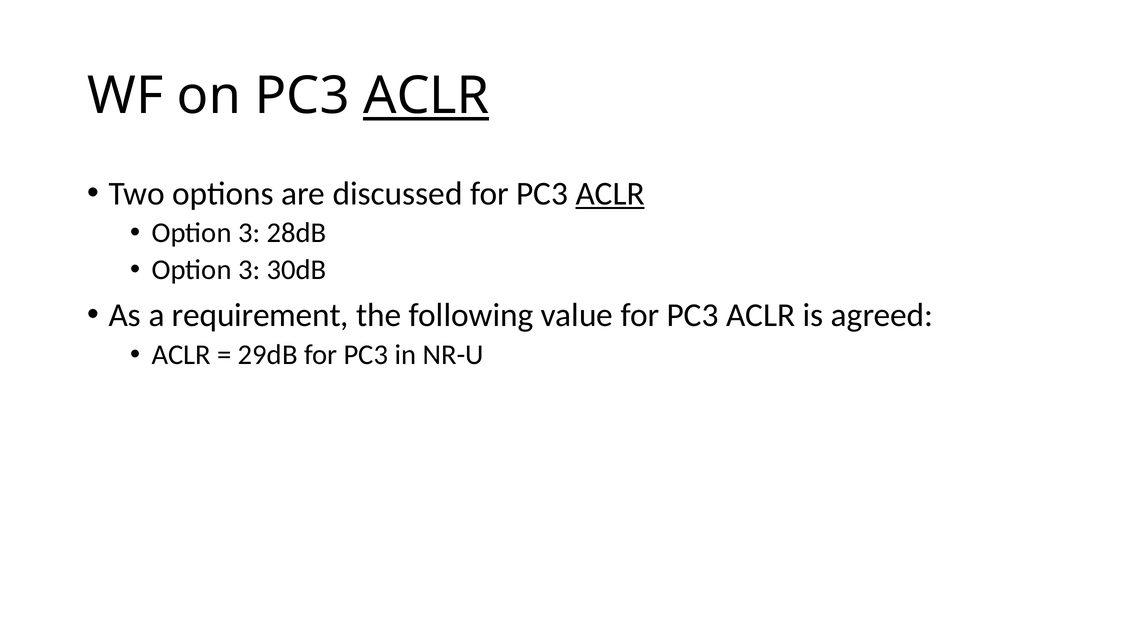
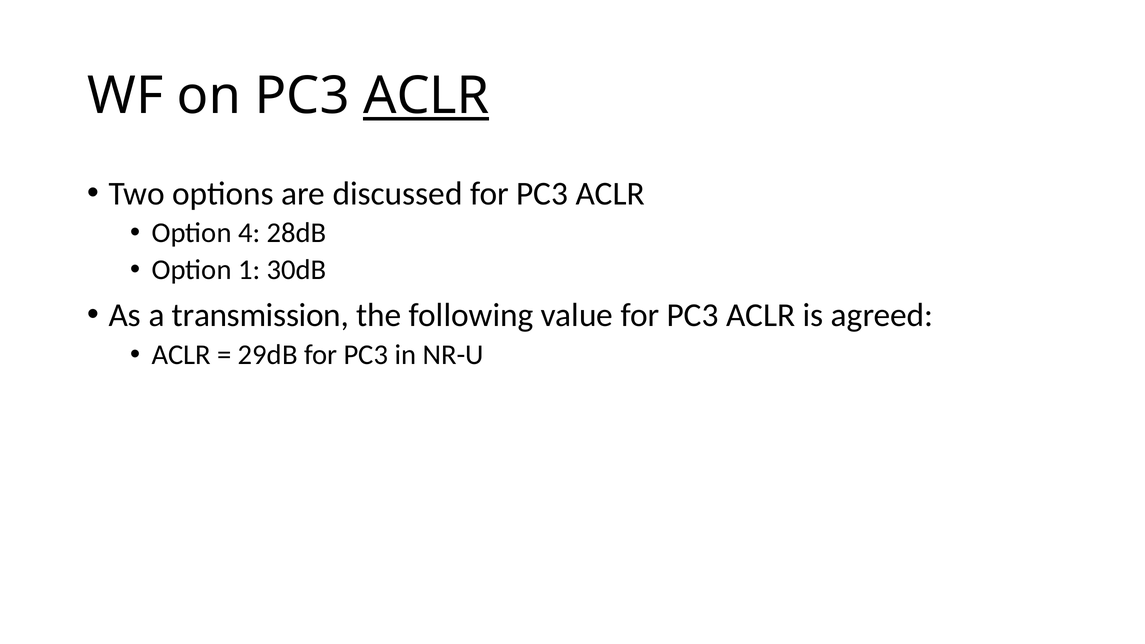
ACLR underline: present -> none (610, 194)
3: 3 -> 4 (249, 233)
3: 3 -> 1 (249, 270)
requirement: requirement -> transmission (260, 315)
